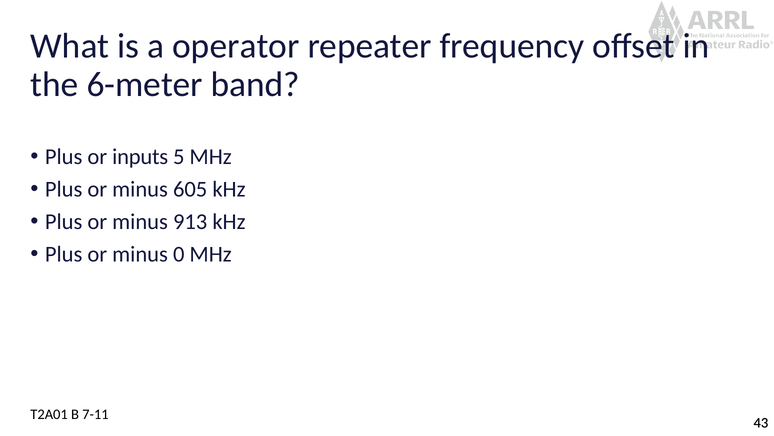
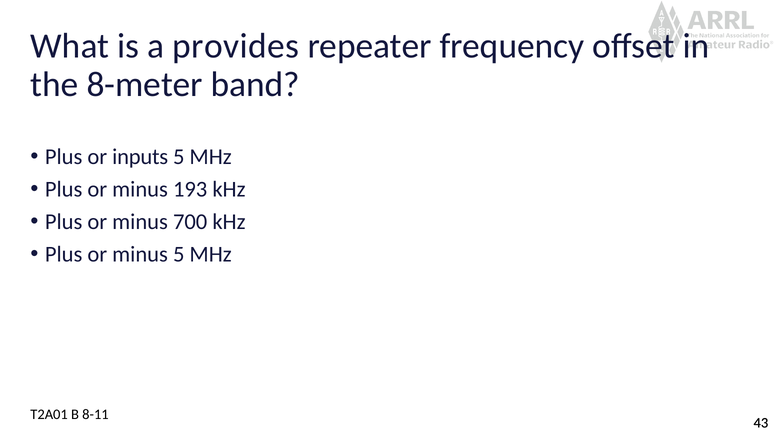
operator: operator -> provides (236, 46)
6-meter: 6-meter -> 8-meter (145, 84)
605: 605 -> 193 (190, 189)
913: 913 -> 700 (190, 221)
minus 0: 0 -> 5 (179, 254)
7-11: 7-11 -> 8-11 (95, 414)
